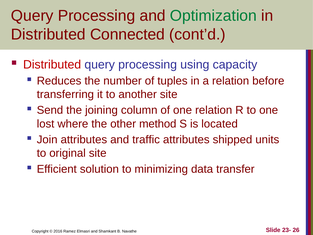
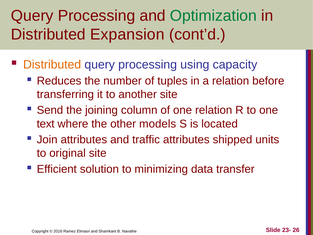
Connected: Connected -> Expansion (127, 34)
Distributed colour: red -> orange (52, 64)
lost: lost -> text (46, 124)
method: method -> models (158, 124)
